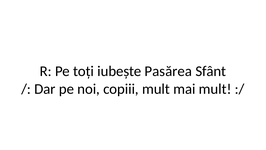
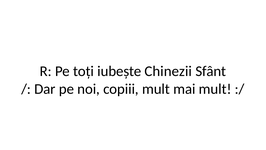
Pasărea: Pasărea -> Chinezii (168, 71)
